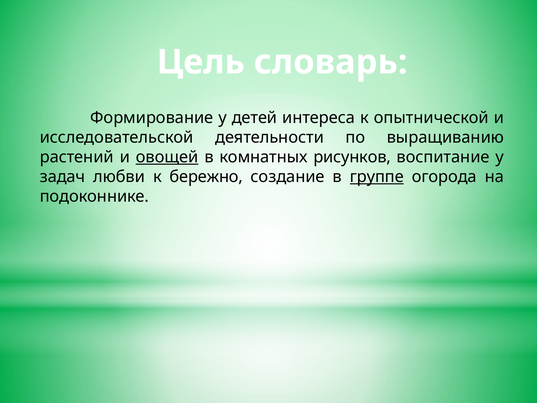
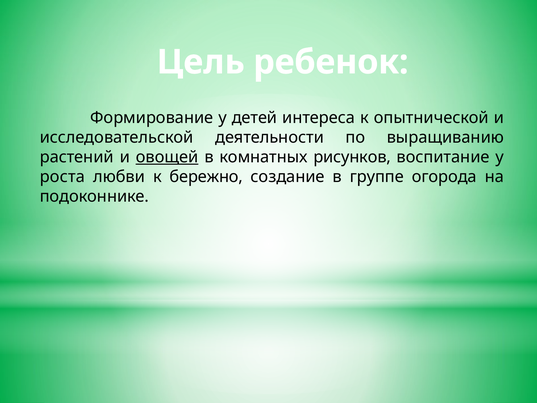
словарь: словарь -> ребенок (331, 62)
задач: задач -> роста (62, 177)
группе underline: present -> none (377, 177)
